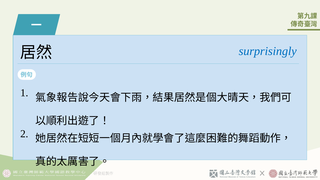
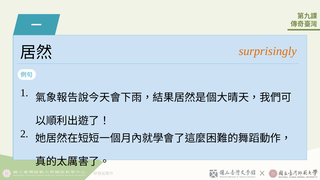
surprisingly colour: blue -> orange (268, 51)
